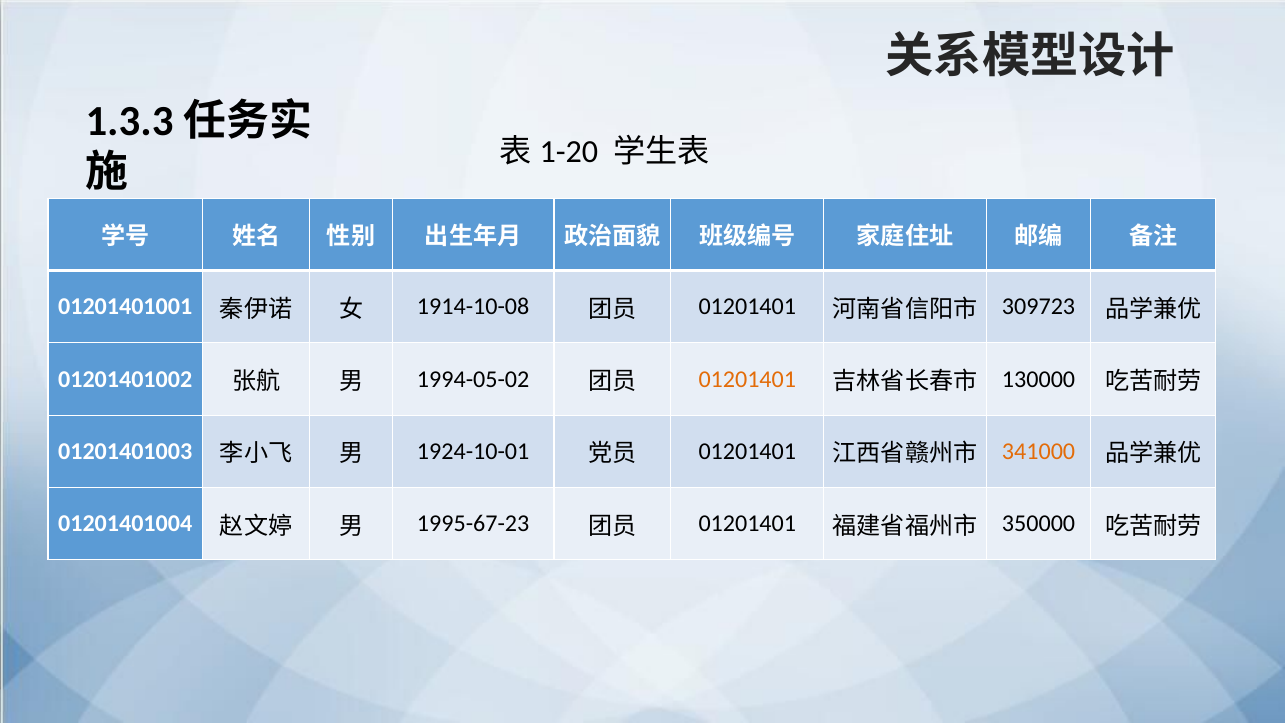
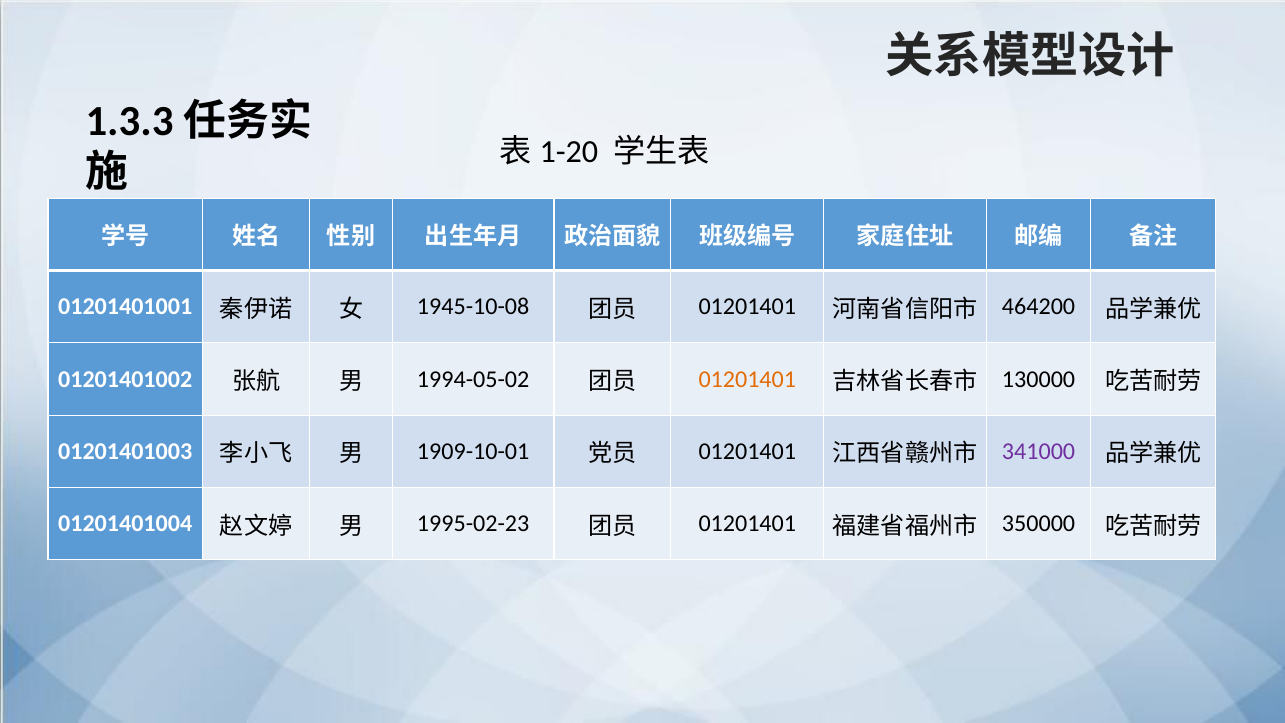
1914-10-08: 1914-10-08 -> 1945-10-08 (473, 307)
309723: 309723 -> 464200 (1039, 307)
1924-10-01: 1924-10-01 -> 1909-10-01 (473, 452)
341000 colour: orange -> purple (1039, 452)
1995-67-23: 1995-67-23 -> 1995-02-23 (473, 524)
